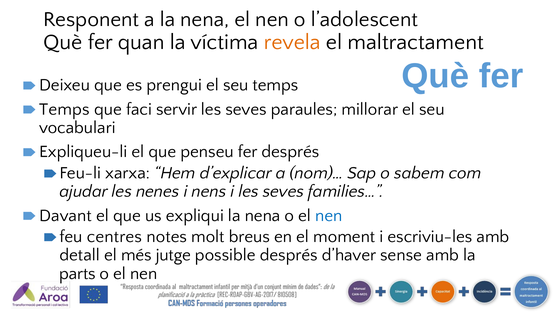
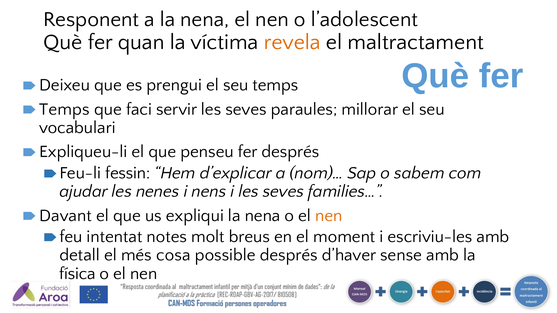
xarxa: xarxa -> fessin (128, 173)
nen colour: blue -> orange (329, 216)
centres: centres -> intentat (115, 237)
jutge: jutge -> cosa (173, 255)
parts: parts -> física (77, 274)
